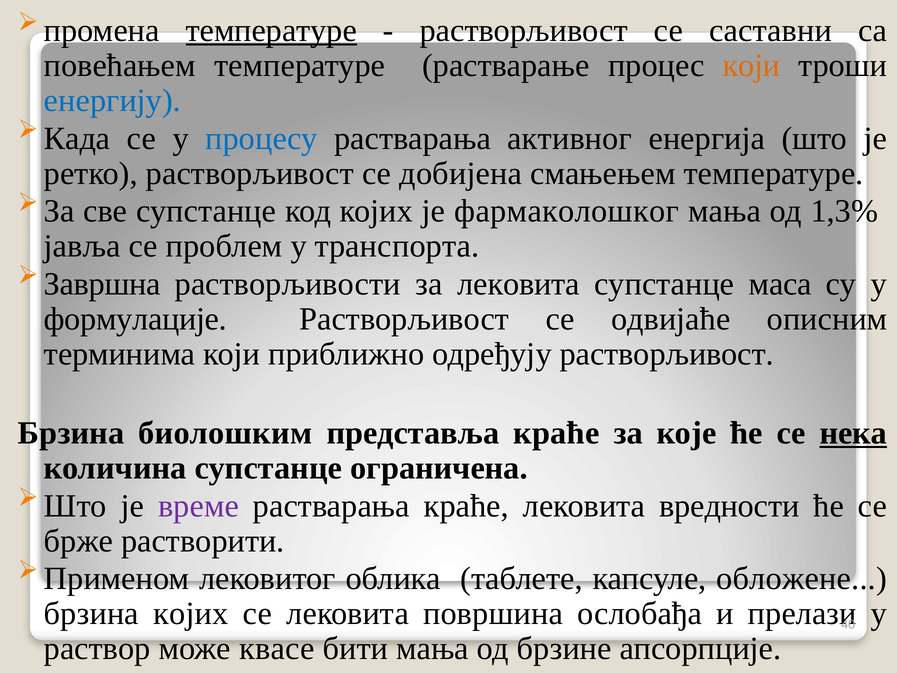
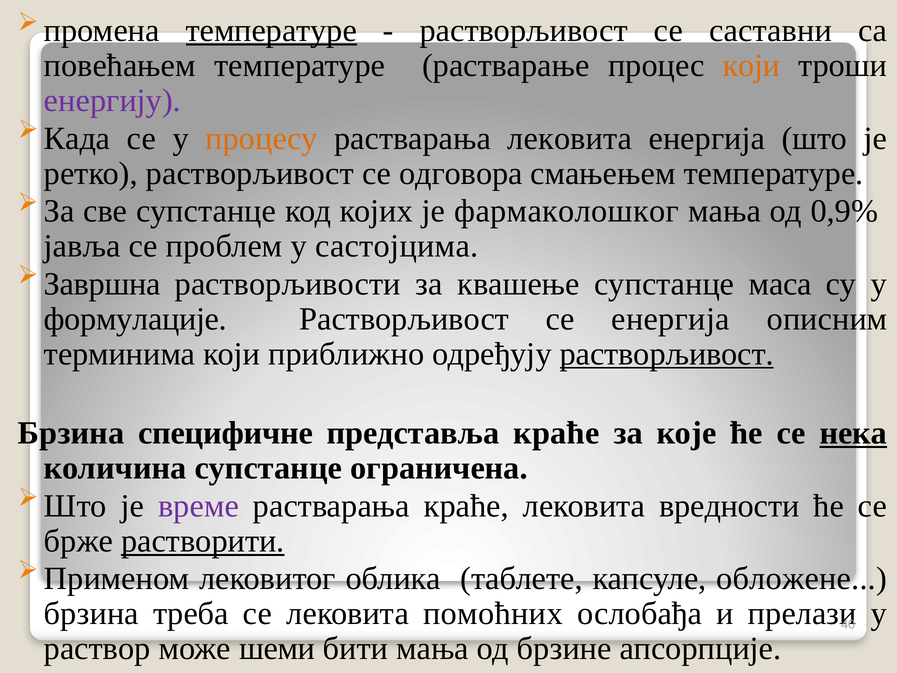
енергију colour: blue -> purple (112, 101)
процесу colour: blue -> orange (261, 138)
растварања активног: активног -> лековита (570, 138)
добијена: добијена -> одговора (461, 173)
1,3%: 1,3% -> 0,9% (844, 211)
транспорта: транспорта -> састојцима (397, 246)
за лековита: лековита -> квашење (519, 284)
се одвијаће: одвијаће -> енергија (671, 319)
растворљивост underline: none -> present (667, 354)
биолошким: биолошким -> специфичне (226, 433)
растворити underline: none -> present (203, 541)
брзина којих: којих -> треба (191, 613)
површина: површина -> помоћних (493, 613)
квасе: квасе -> шеми (277, 648)
